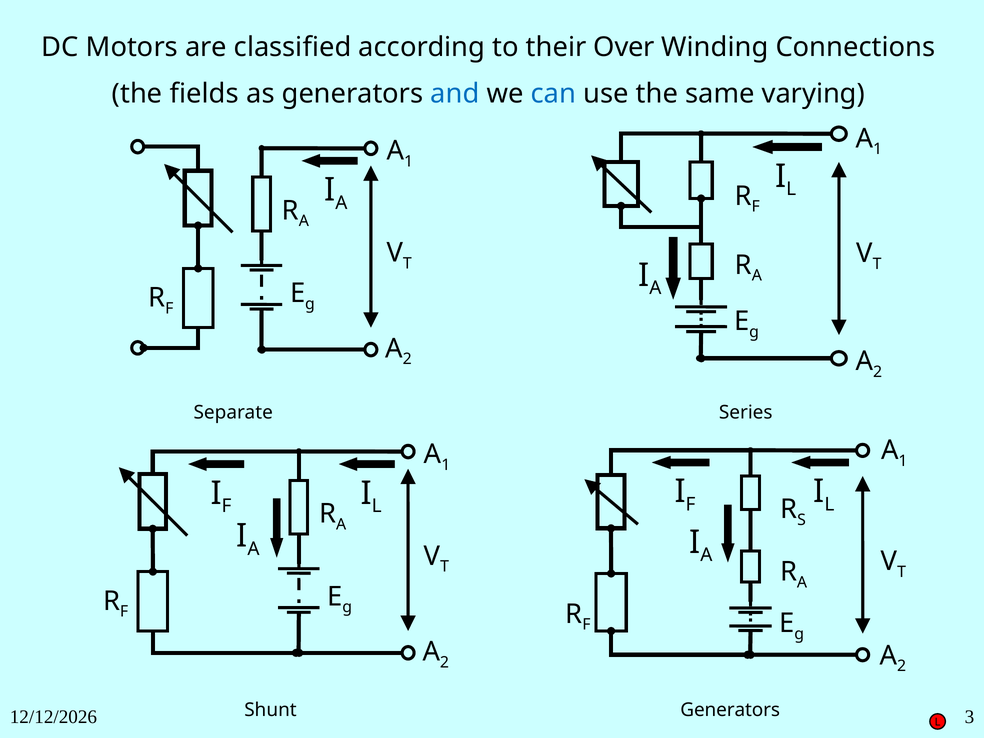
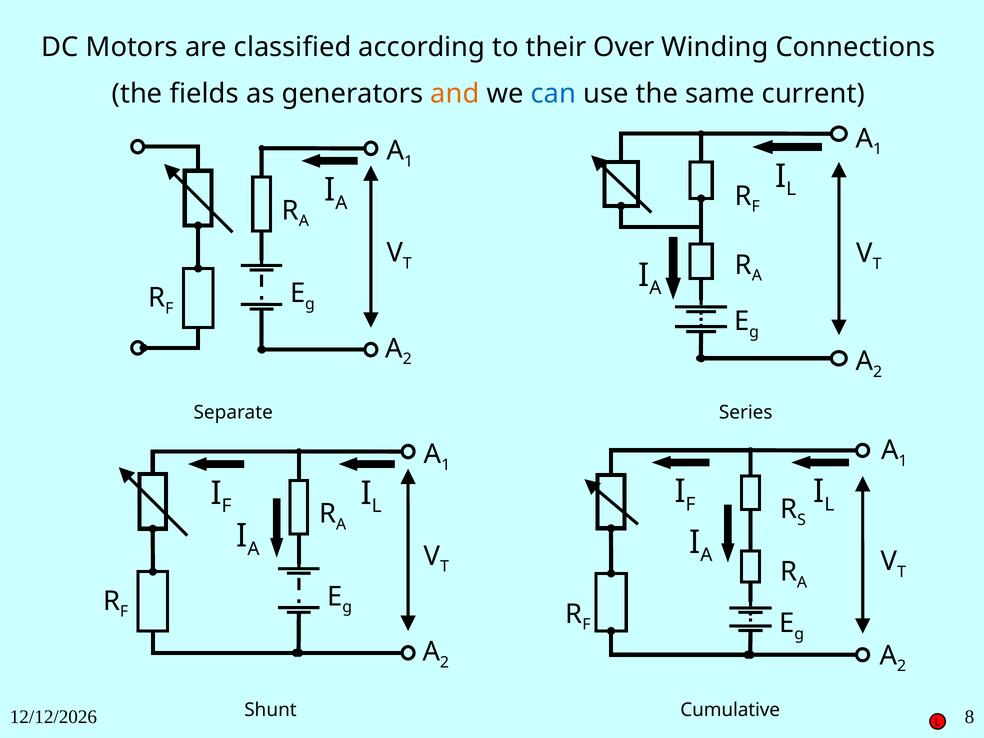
and colour: blue -> orange (455, 94)
varying: varying -> current (813, 94)
Generators: Generators -> Cumulative (730, 710)
3: 3 -> 8 (969, 717)
